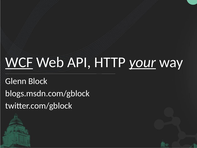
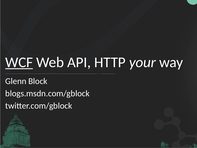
your underline: present -> none (142, 62)
